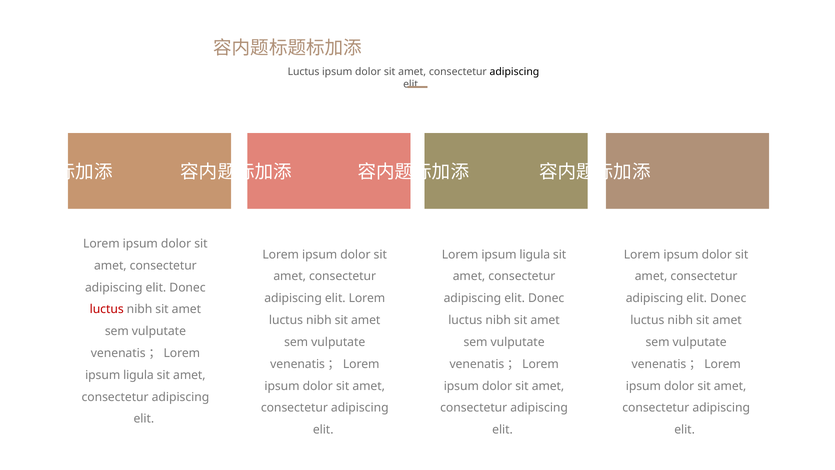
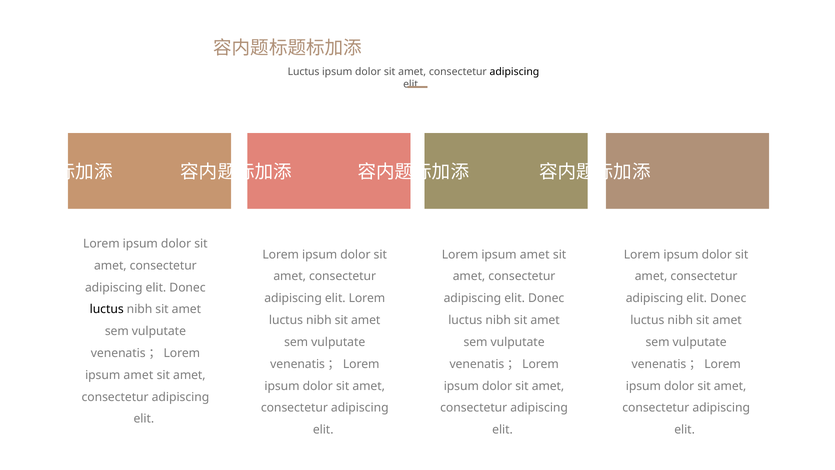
Lorem ipsum ligula: ligula -> amet (535, 254)
luctus colour: red -> black (107, 309)
ligula: ligula -> amet (138, 375)
